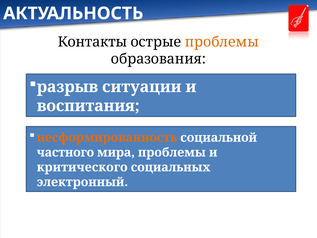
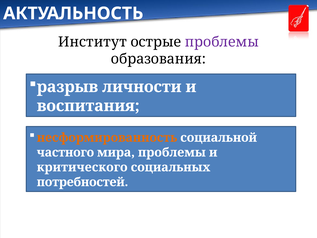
Контакты: Контакты -> Институт (92, 42)
проблемы colour: orange -> purple (222, 42)
ситуации: ситуации -> личности (142, 87)
электронный: электронный -> потребностей (83, 182)
